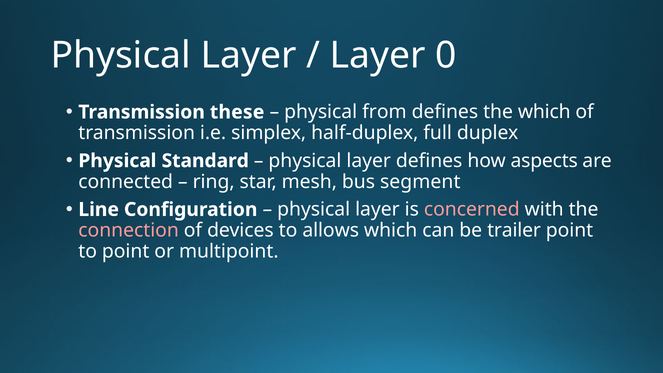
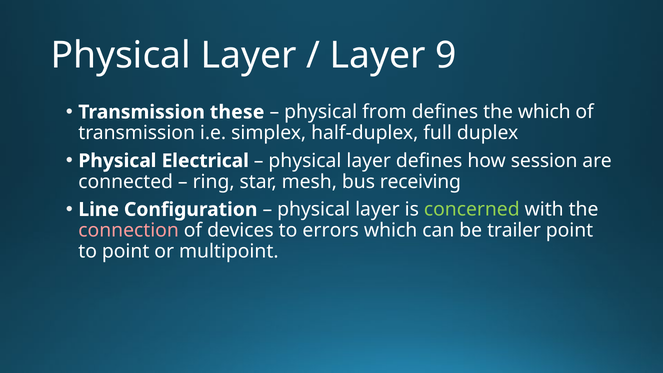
0: 0 -> 9 (446, 56)
Standard: Standard -> Electrical (205, 161)
aspects: aspects -> session (544, 161)
segment: segment -> receiving (420, 182)
concerned colour: pink -> light green (472, 209)
allows: allows -> errors (331, 230)
